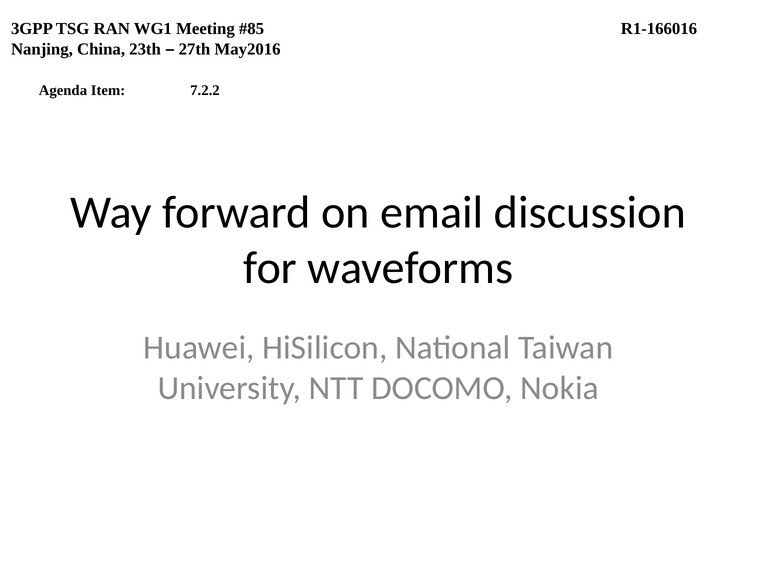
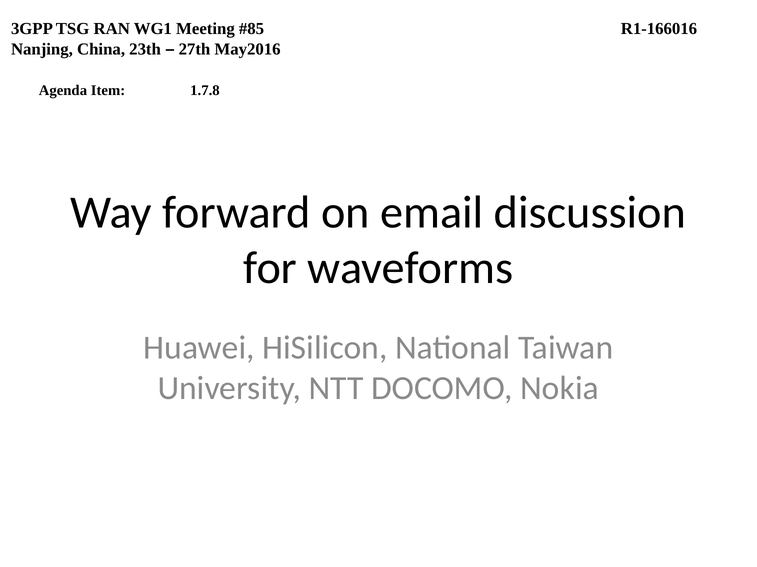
7.2.2: 7.2.2 -> 1.7.8 (205, 91)
